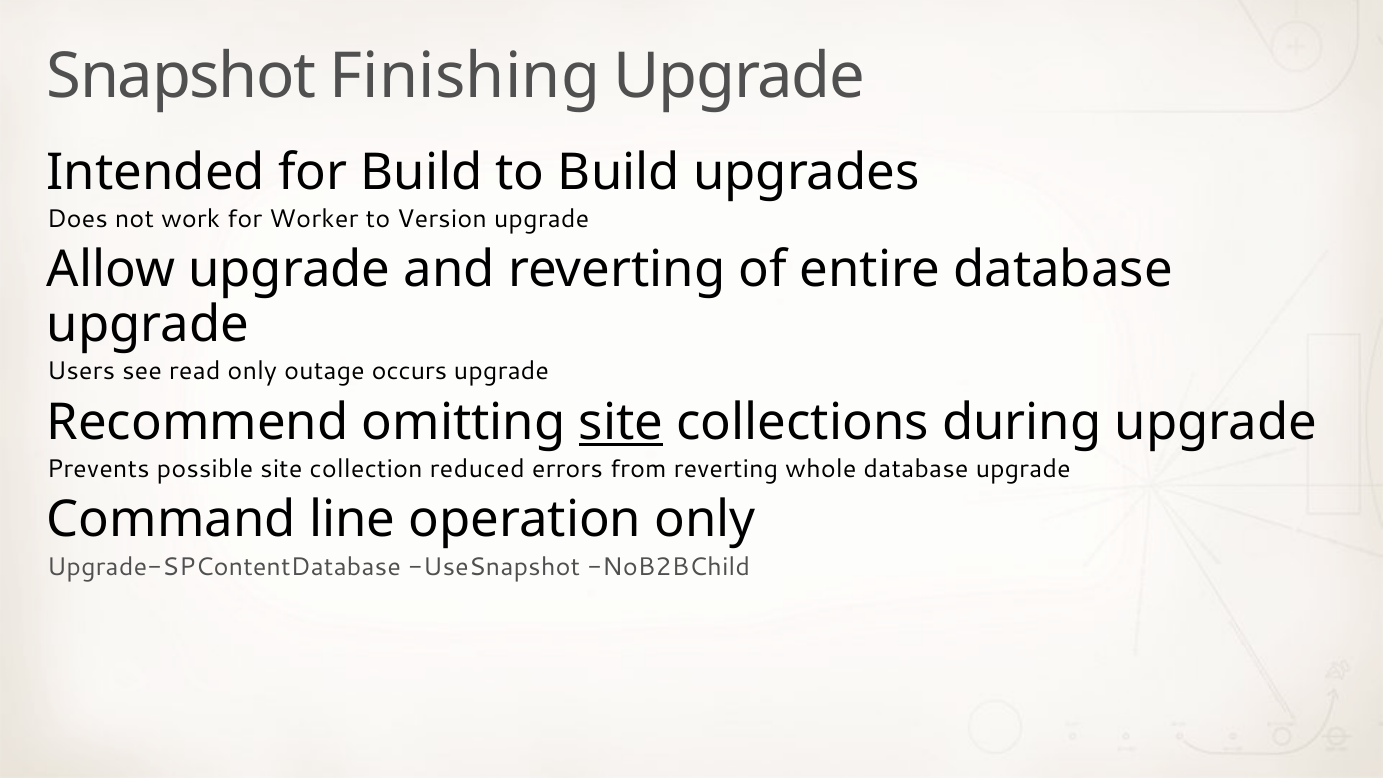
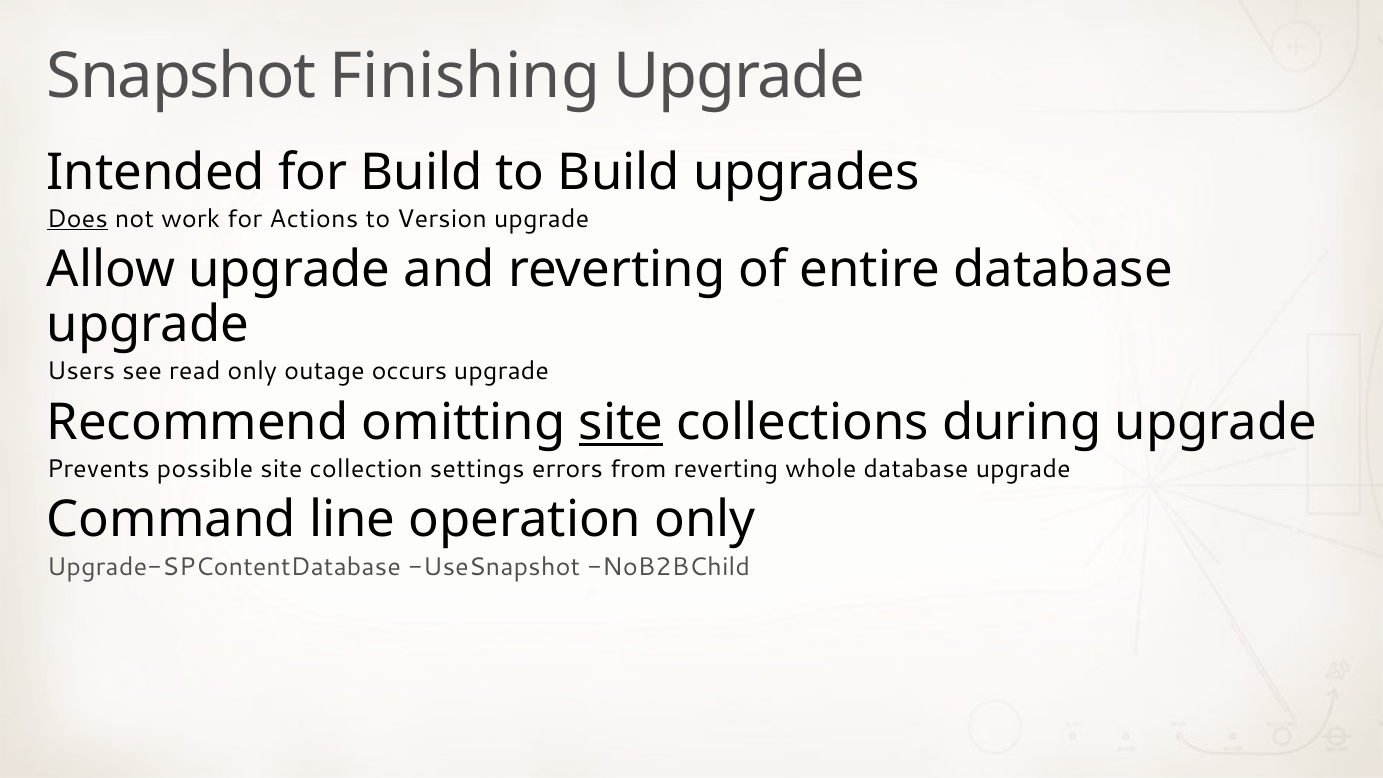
Does underline: none -> present (77, 219)
Worker: Worker -> Actions (314, 219)
reduced: reduced -> settings (477, 469)
